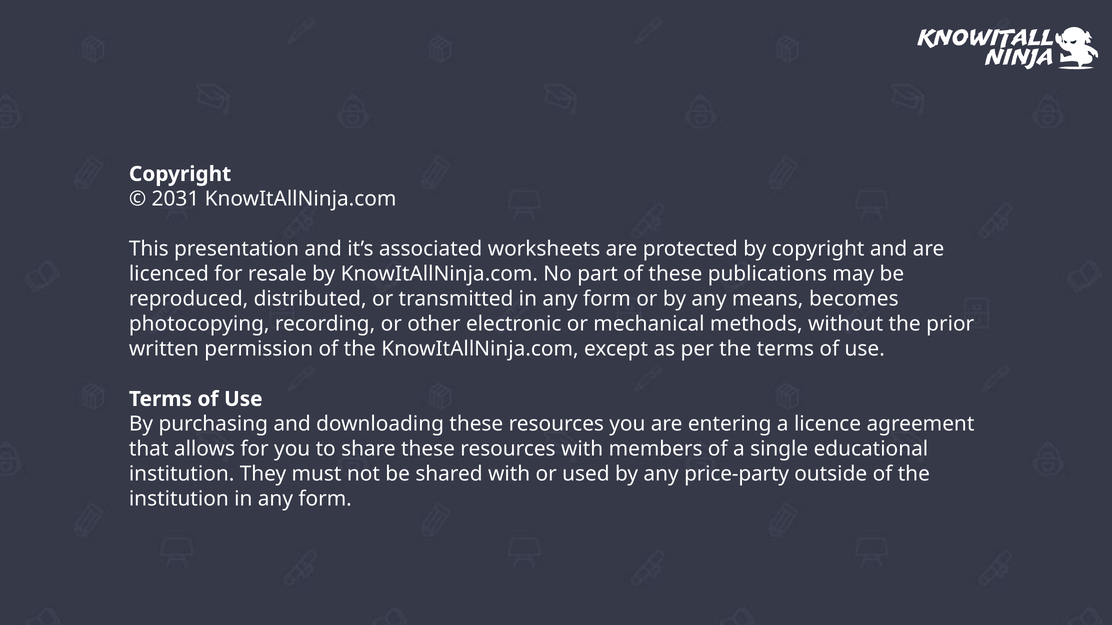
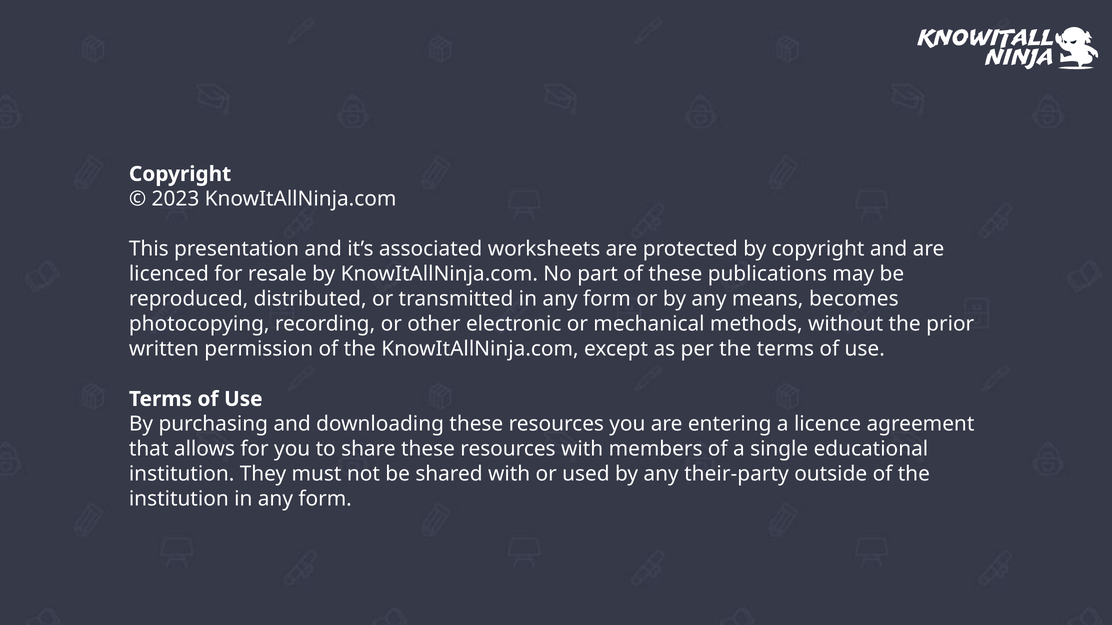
2031: 2031 -> 2023 (175, 199)
price-party: price-party -> their-party (736, 474)
